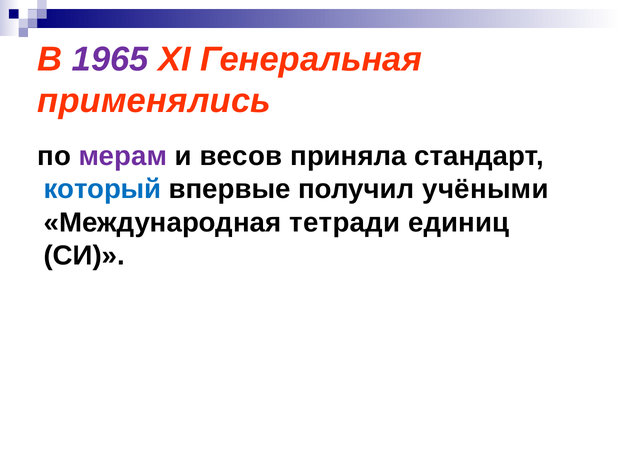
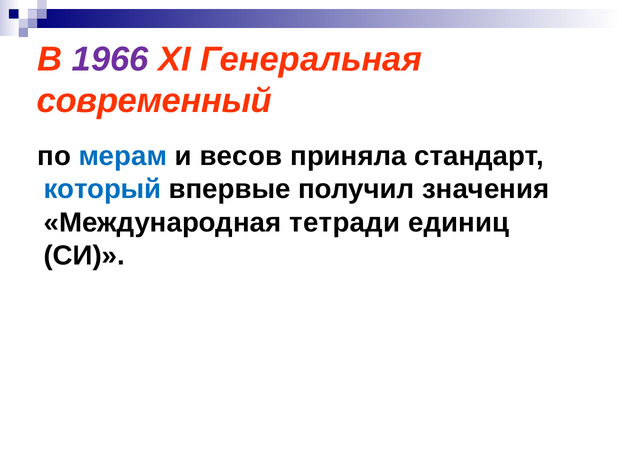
1965: 1965 -> 1966 (110, 59)
применялись: применялись -> современный (154, 101)
мерам colour: purple -> blue (123, 156)
учёными: учёными -> значения (486, 190)
